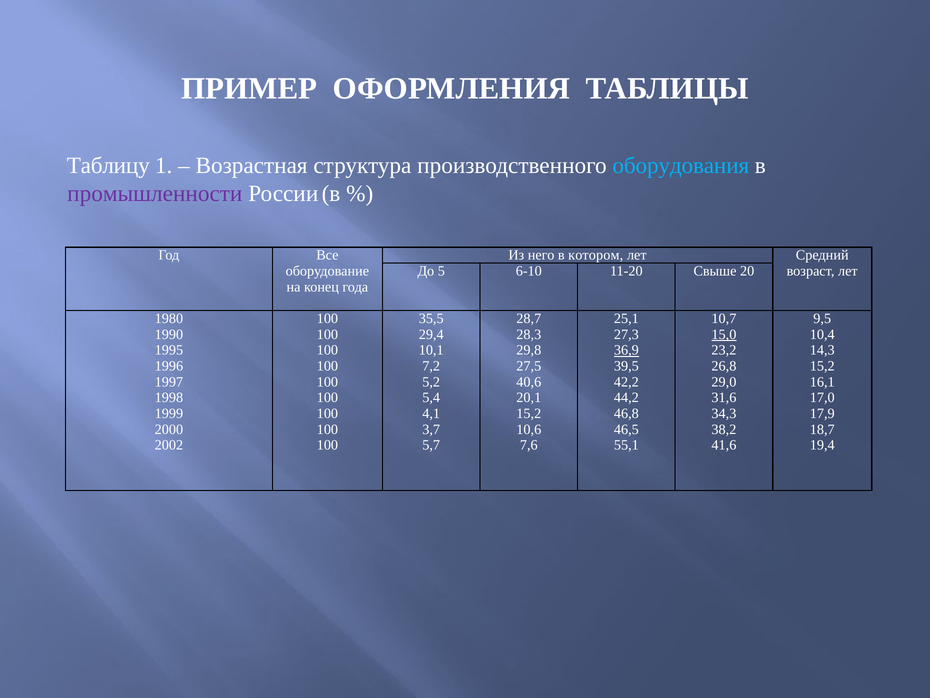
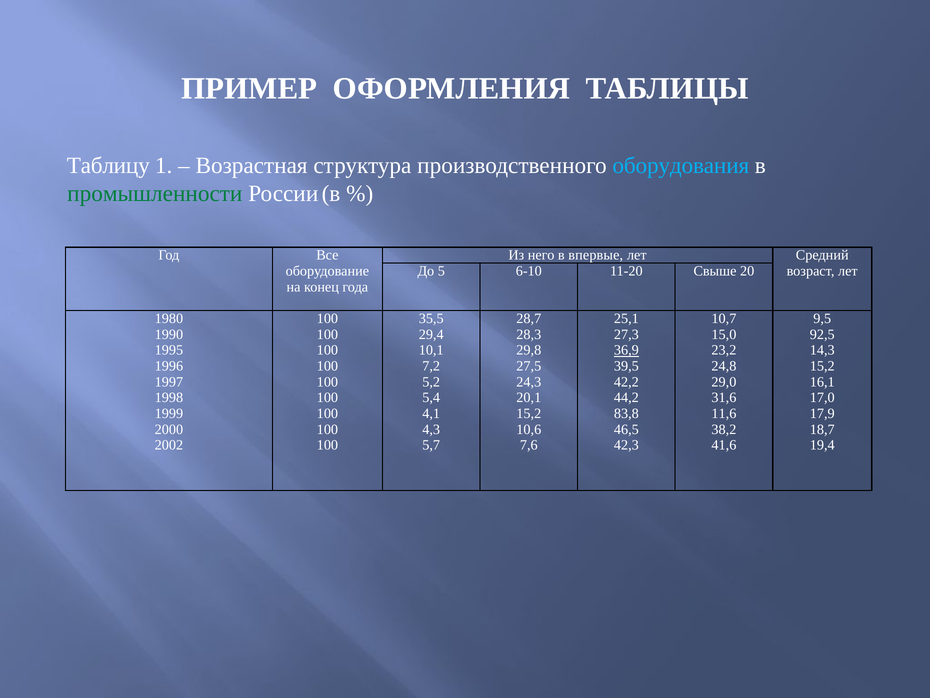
промышленности colour: purple -> green (155, 193)
котором: котором -> впервые (596, 255)
15,0 underline: present -> none (724, 334)
10,4: 10,4 -> 92,5 (822, 334)
26,8: 26,8 -> 24,8 (724, 366)
40,6: 40,6 -> 24,3 (529, 382)
46,8: 46,8 -> 83,8 (626, 413)
34,3: 34,3 -> 11,6 (724, 413)
3,7: 3,7 -> 4,3 (431, 429)
55,1: 55,1 -> 42,3 (626, 445)
